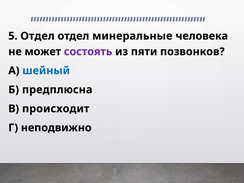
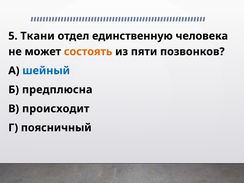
5 Отдел: Отдел -> Ткани (37, 36)
минеральные: минеральные -> единственную (132, 36)
состоять colour: purple -> orange (88, 52)
неподвижно: неподвижно -> поясничный (56, 128)
